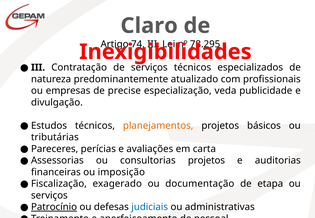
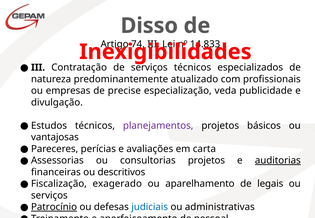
Claro: Claro -> Disso (149, 26)
78.295: 78.295 -> 14.833 (205, 44)
planejamentos colour: orange -> purple (158, 126)
tributárias: tributárias -> vantajosas (55, 137)
auditorias underline: none -> present (278, 161)
imposição: imposição -> descritivos (121, 172)
documentação: documentação -> aparelhamento (200, 184)
etapa: etapa -> legais (270, 184)
